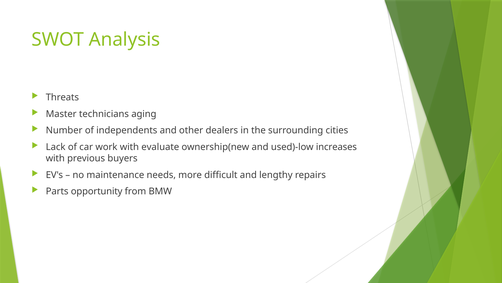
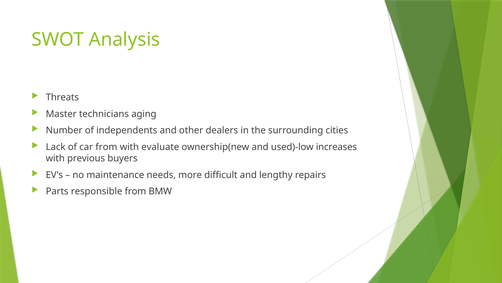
car work: work -> from (106, 147)
opportunity: opportunity -> responsible (97, 191)
